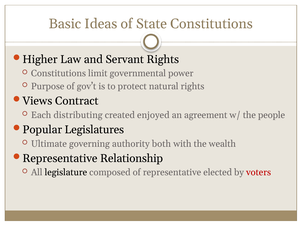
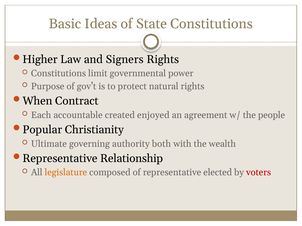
Servant: Servant -> Signers (125, 60)
Views: Views -> When (37, 101)
distributing: distributing -> accountable (78, 115)
Legislatures: Legislatures -> Christianity (94, 130)
legislature colour: black -> orange (66, 173)
